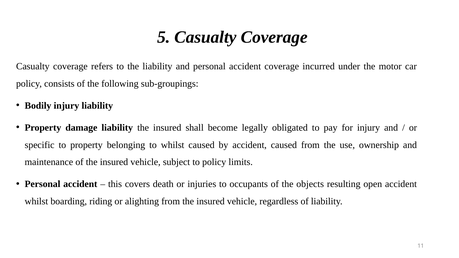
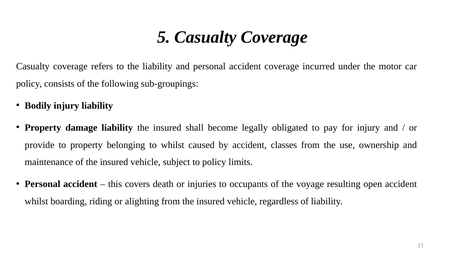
specific: specific -> provide (40, 145)
accident caused: caused -> classes (284, 145)
objects: objects -> voyage (310, 184)
